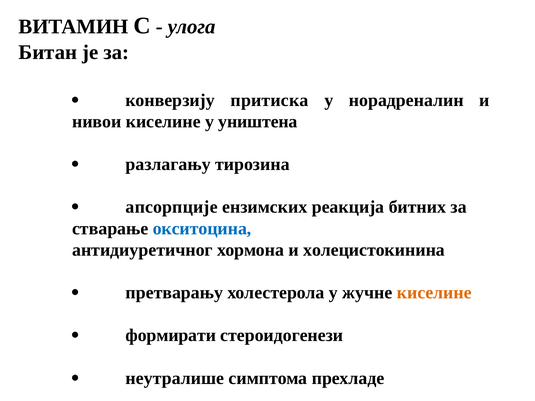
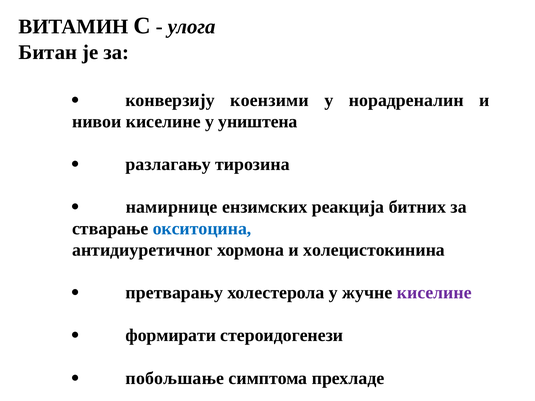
притиска: притиска -> коензими (270, 100)
апсорпције: апсорпције -> намирнице (172, 207)
киселине colour: orange -> purple (434, 293)
неутралише: неутралише -> побољшање (175, 378)
